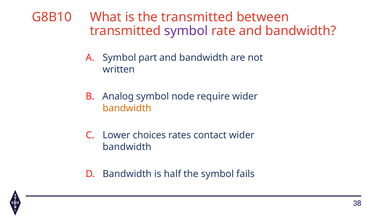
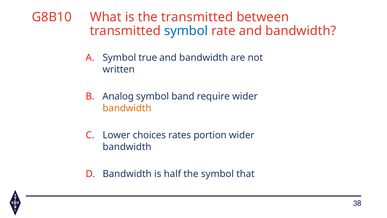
symbol colour: purple -> blue (186, 31)
part: part -> true (148, 58)
node: node -> band (183, 96)
contact: contact -> portion (210, 135)
fails: fails -> that (245, 174)
